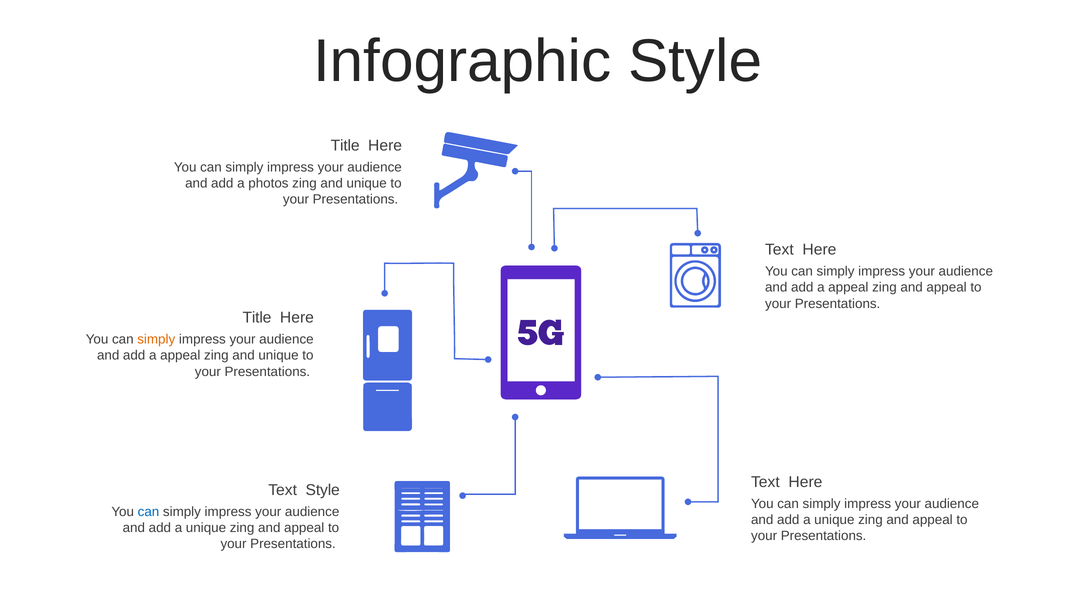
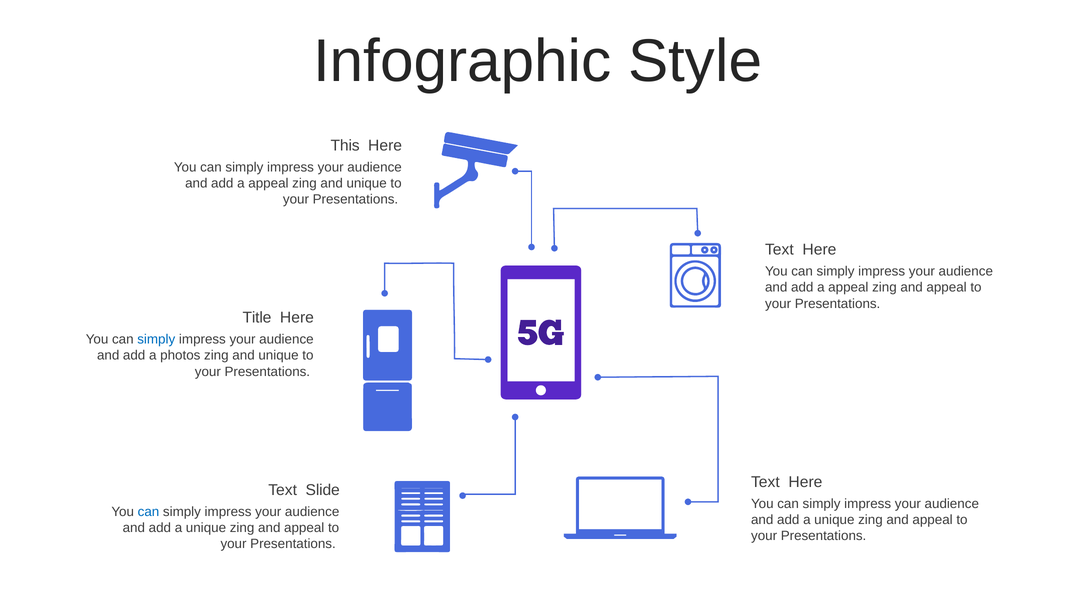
Title: Title -> This (345, 146)
photos: photos -> appeal (268, 184)
simply colour: orange -> blue (156, 340)
appeal: appeal -> photos (180, 356)
Text Style: Style -> Slide (323, 490)
